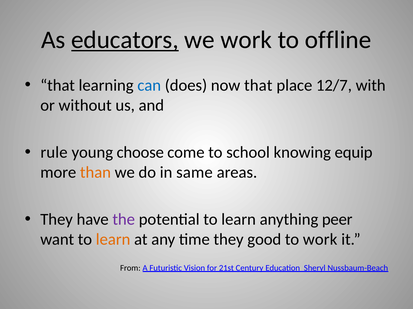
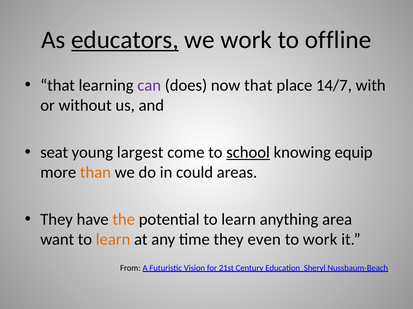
can colour: blue -> purple (149, 85)
12/7: 12/7 -> 14/7 (334, 85)
rule: rule -> seat (54, 153)
choose: choose -> largest (140, 153)
school underline: none -> present (248, 153)
same: same -> could (195, 173)
the colour: purple -> orange (124, 220)
peer: peer -> area (337, 220)
good: good -> even (264, 240)
